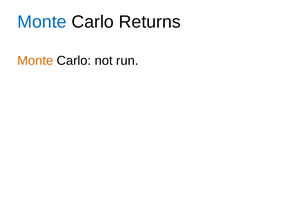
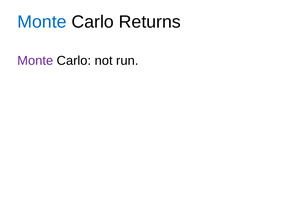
Monte colour: orange -> purple (35, 61)
